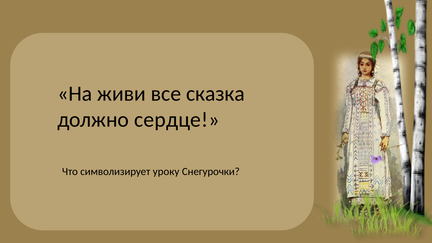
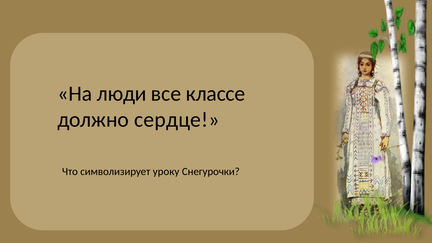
живи: живи -> люди (122, 94)
сказка: сказка -> классе (216, 94)
